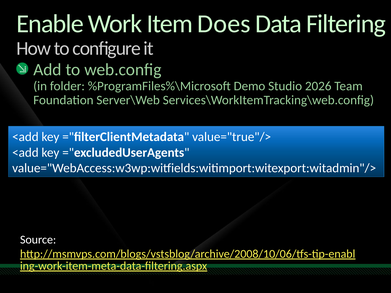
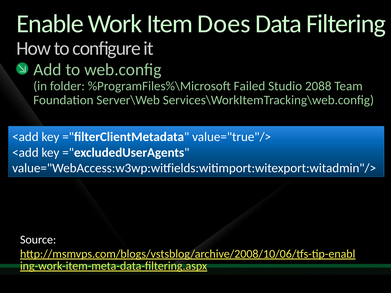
Demo: Demo -> Failed (249, 86)
2026: 2026 -> 2088 (318, 86)
